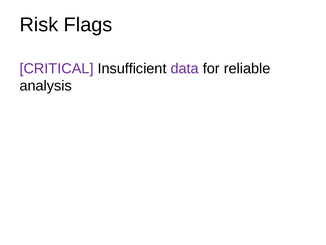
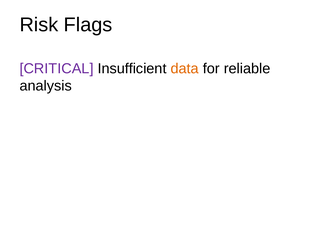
data colour: purple -> orange (185, 68)
